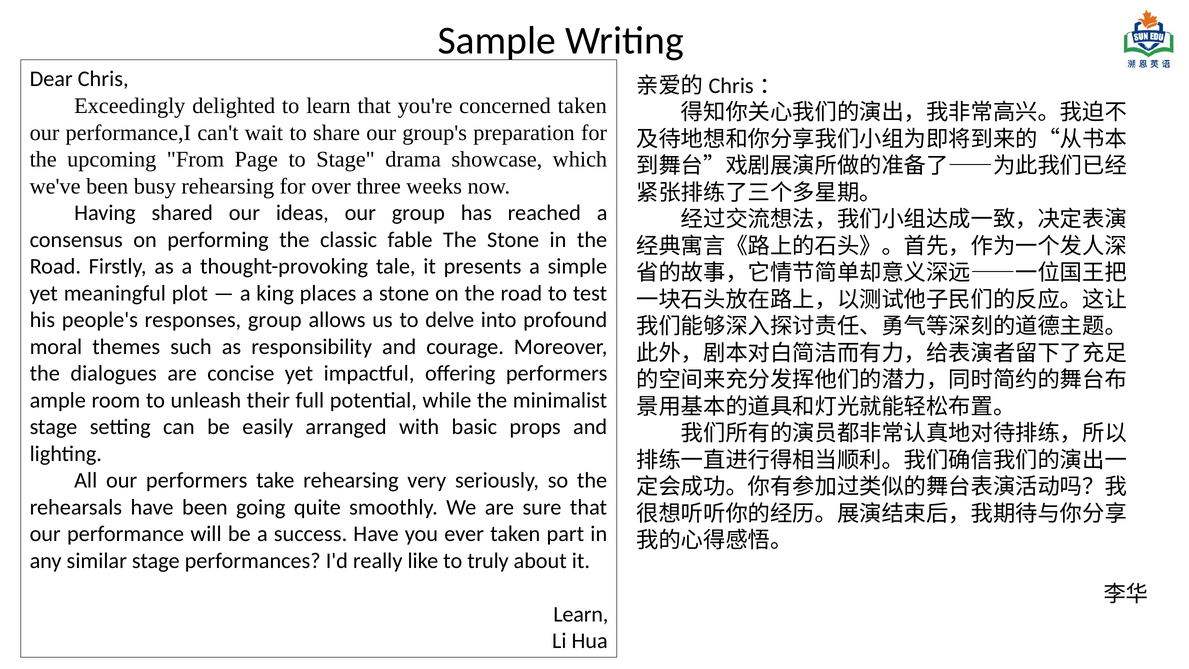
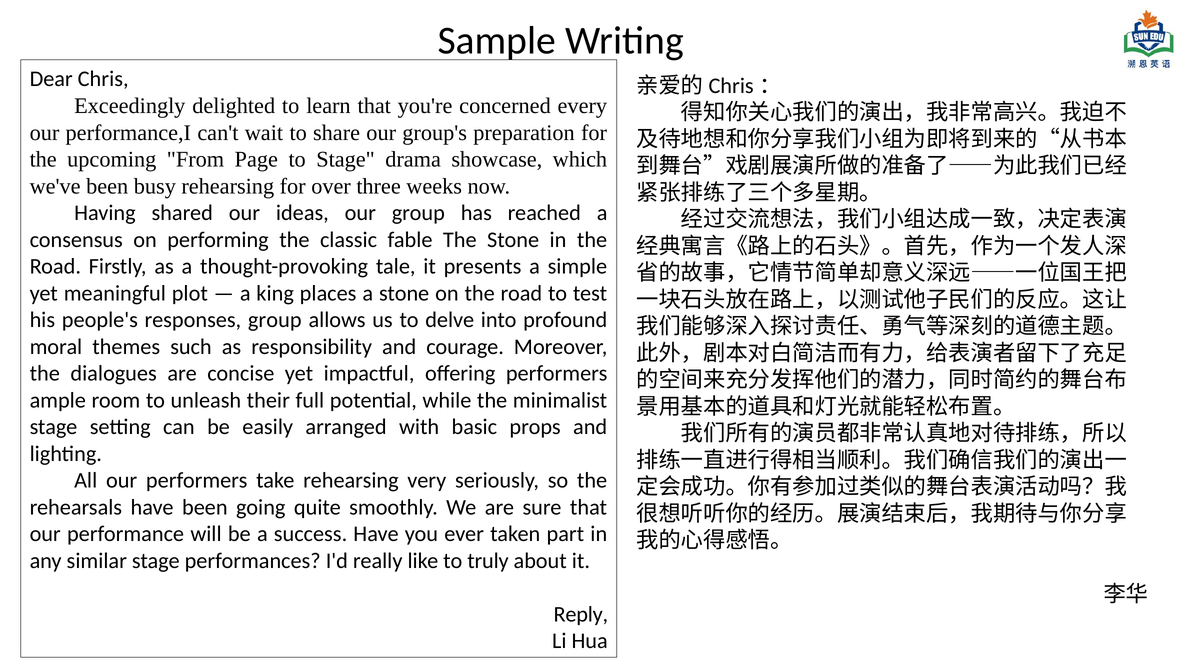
concerned taken: taken -> every (582, 106)
Learn: Learn -> Reply (581, 614)
